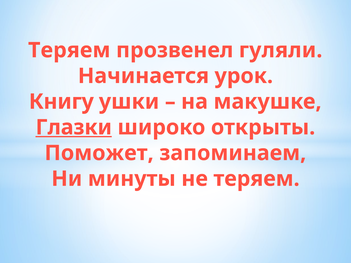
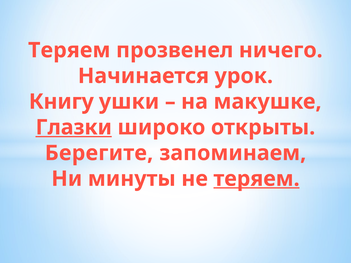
гуляли: гуляли -> ничего (281, 50)
Поможет: Поможет -> Берегите (99, 153)
теряем underline: none -> present (257, 179)
